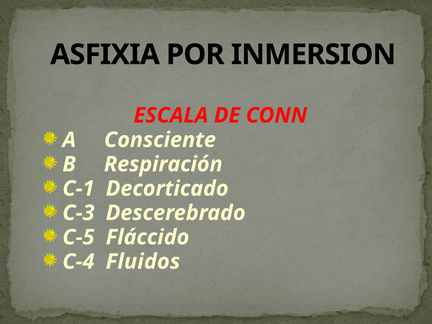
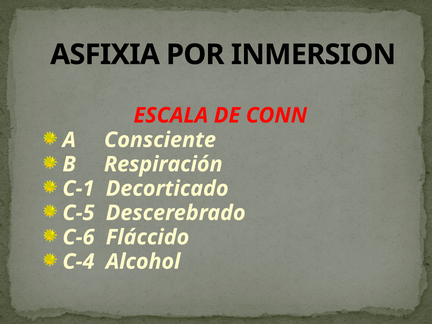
C-3: C-3 -> C-5 (78, 213)
C-5: C-5 -> C-6 (78, 237)
Fluidos: Fluidos -> Alcohol (143, 262)
